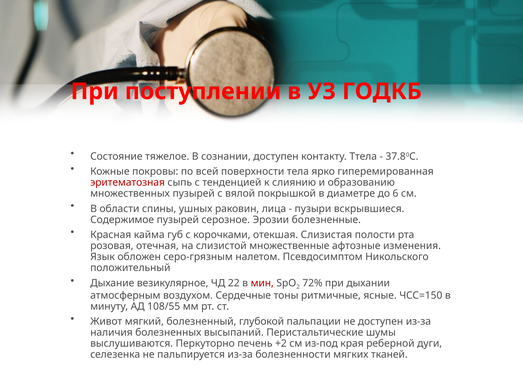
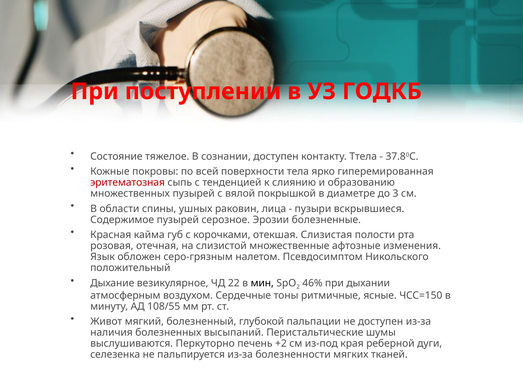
6: 6 -> 3 (395, 194)
мин colour: red -> black (262, 283)
72%: 72% -> 46% (312, 283)
